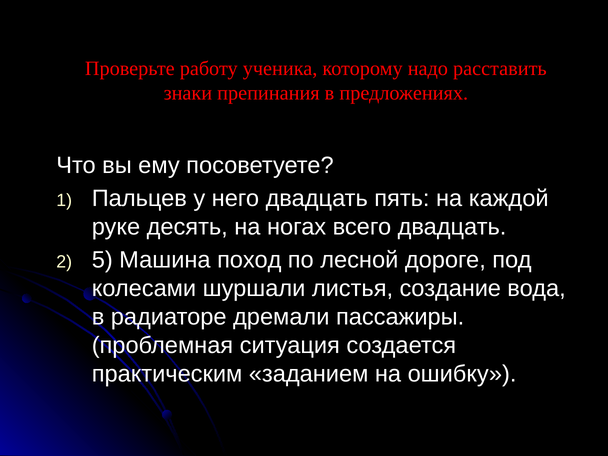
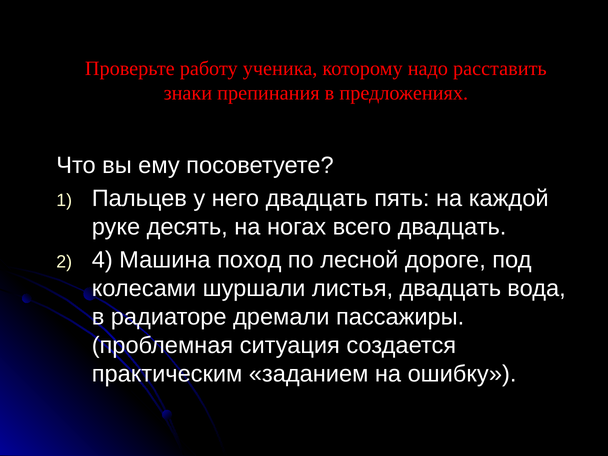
5: 5 -> 4 (102, 260)
листья создание: создание -> двадцать (450, 289)
